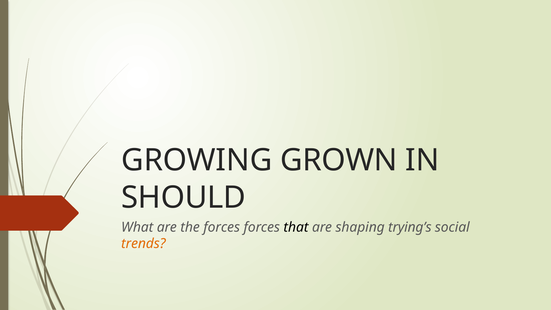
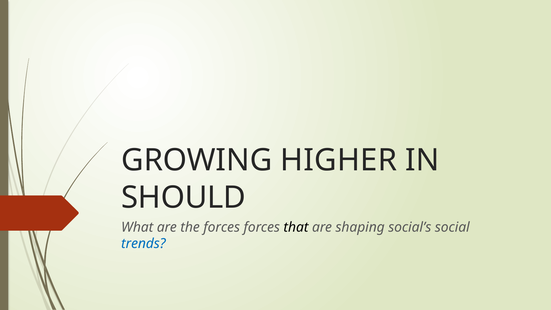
GROWN: GROWN -> HIGHER (339, 160)
trying’s: trying’s -> social’s (410, 227)
trends colour: orange -> blue (143, 244)
